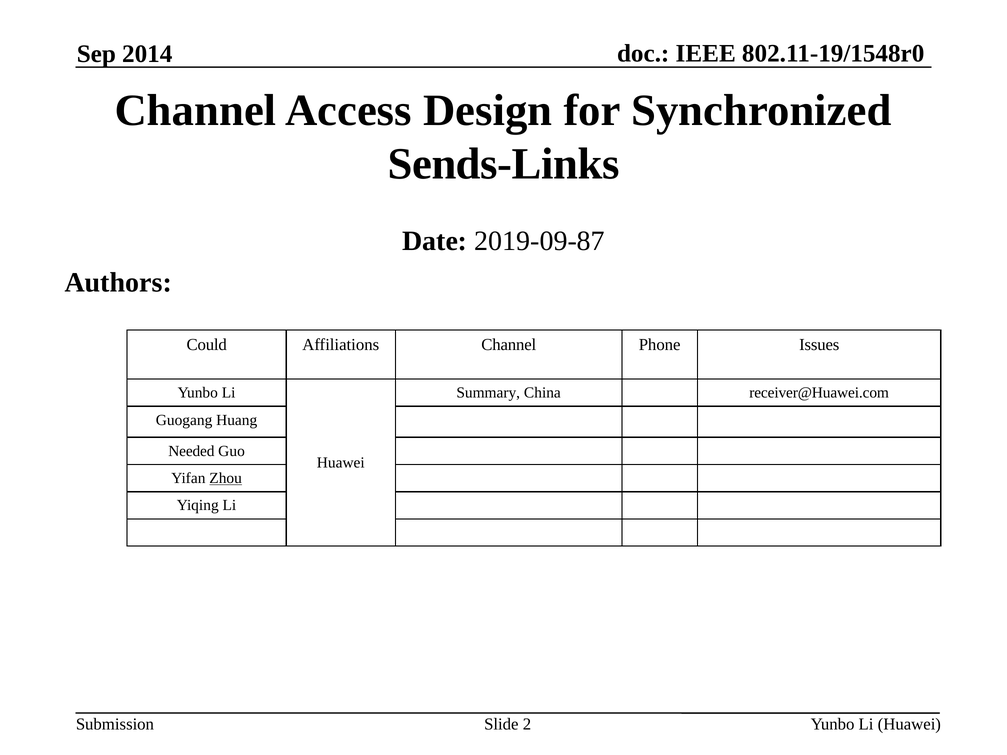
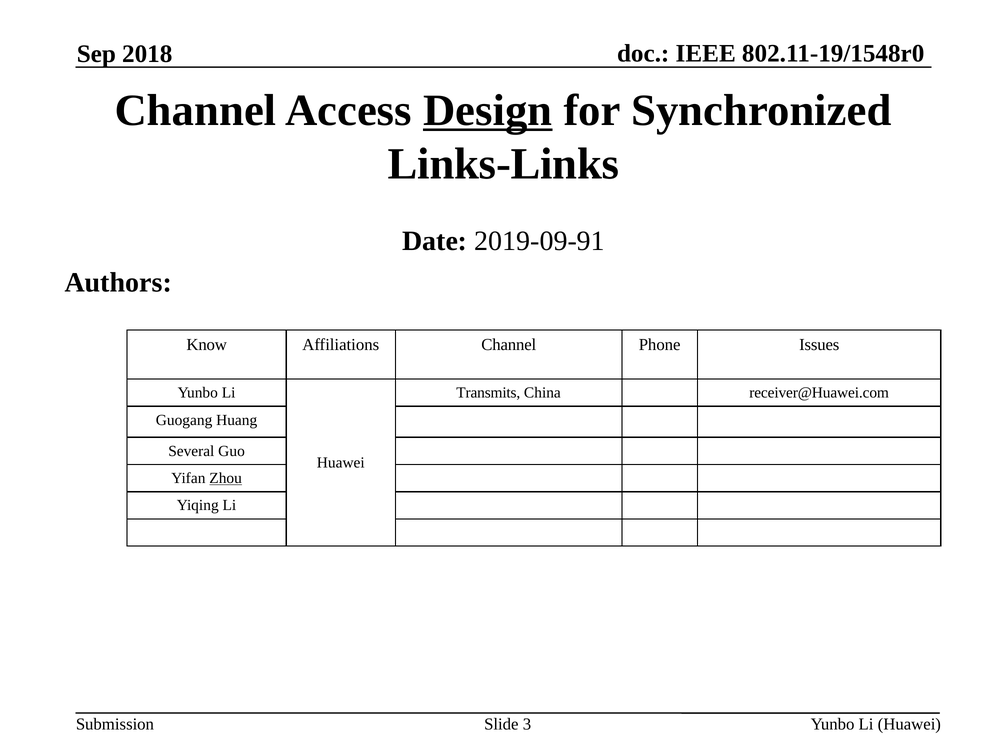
2014: 2014 -> 2018 (147, 54)
Design underline: none -> present (488, 111)
Sends-Links: Sends-Links -> Links-Links (503, 164)
2019-09-87: 2019-09-87 -> 2019-09-91 (540, 241)
Could: Could -> Know (207, 345)
Summary: Summary -> Transmits (488, 393)
Needed: Needed -> Several (191, 451)
2: 2 -> 3 (527, 724)
